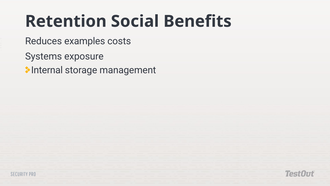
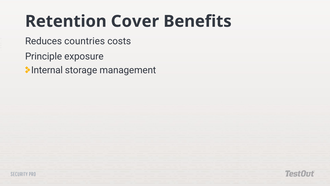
Social: Social -> Cover (135, 21)
examples: examples -> countries (85, 41)
Systems: Systems -> Principle (44, 56)
